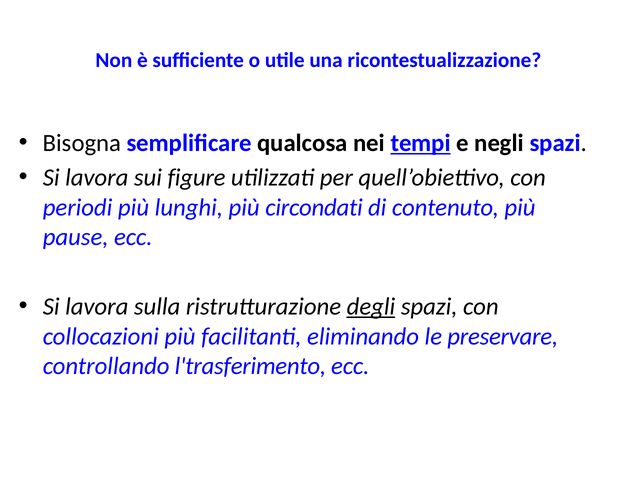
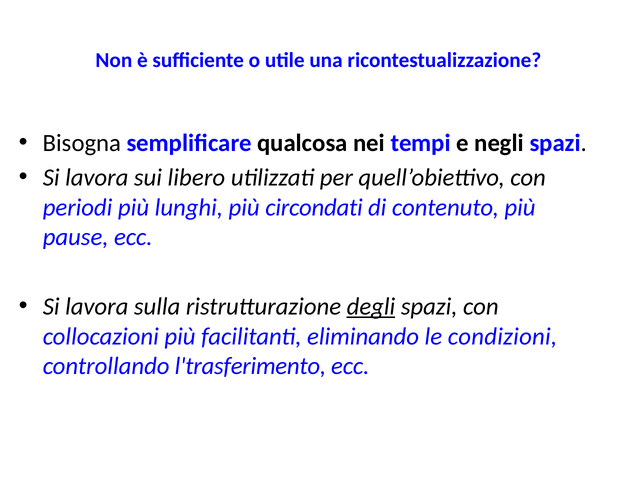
tempi underline: present -> none (421, 143)
figure: figure -> libero (196, 178)
preservare: preservare -> condizioni (502, 336)
